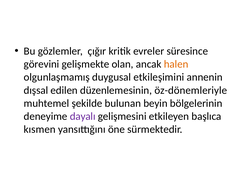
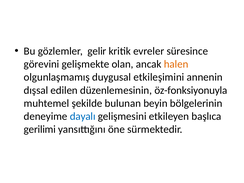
çığır: çığır -> gelir (97, 51)
öz-dönemleriyle: öz-dönemleriyle -> öz-fonksiyonuyla (191, 90)
dayalı colour: purple -> blue (83, 116)
kısmen: kısmen -> gerilimi (40, 129)
